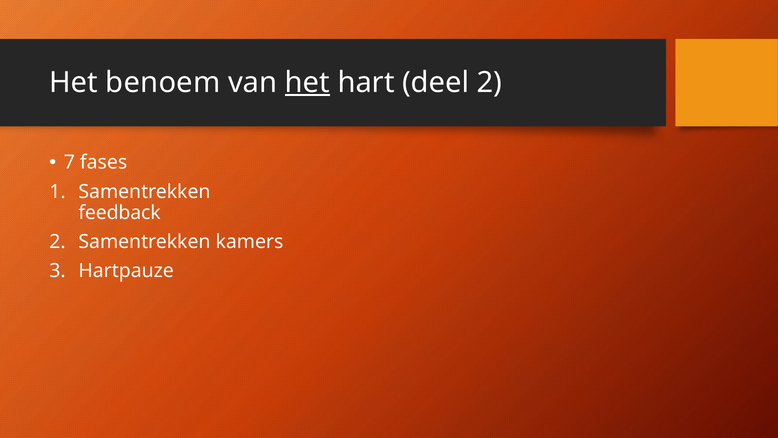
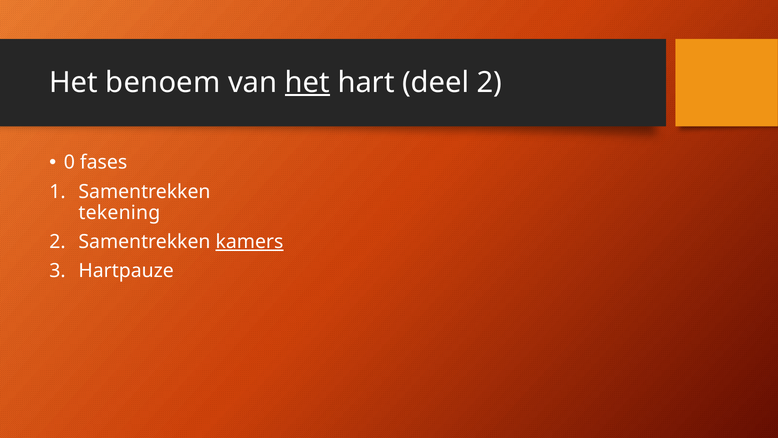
7: 7 -> 0 (69, 162)
feedback: feedback -> tekening (119, 213)
kamers underline: none -> present (249, 242)
